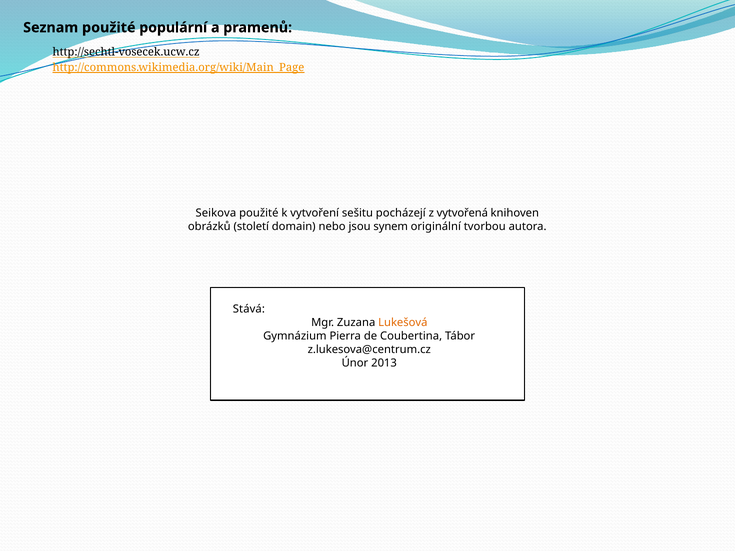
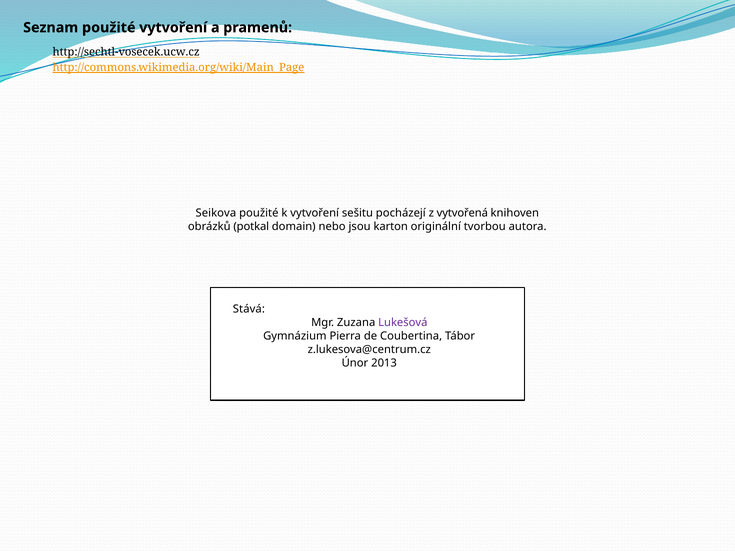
použité populární: populární -> vytvoření (173, 28)
století: století -> potkal (251, 226)
synem: synem -> karton (391, 226)
Lukešová colour: orange -> purple (403, 323)
